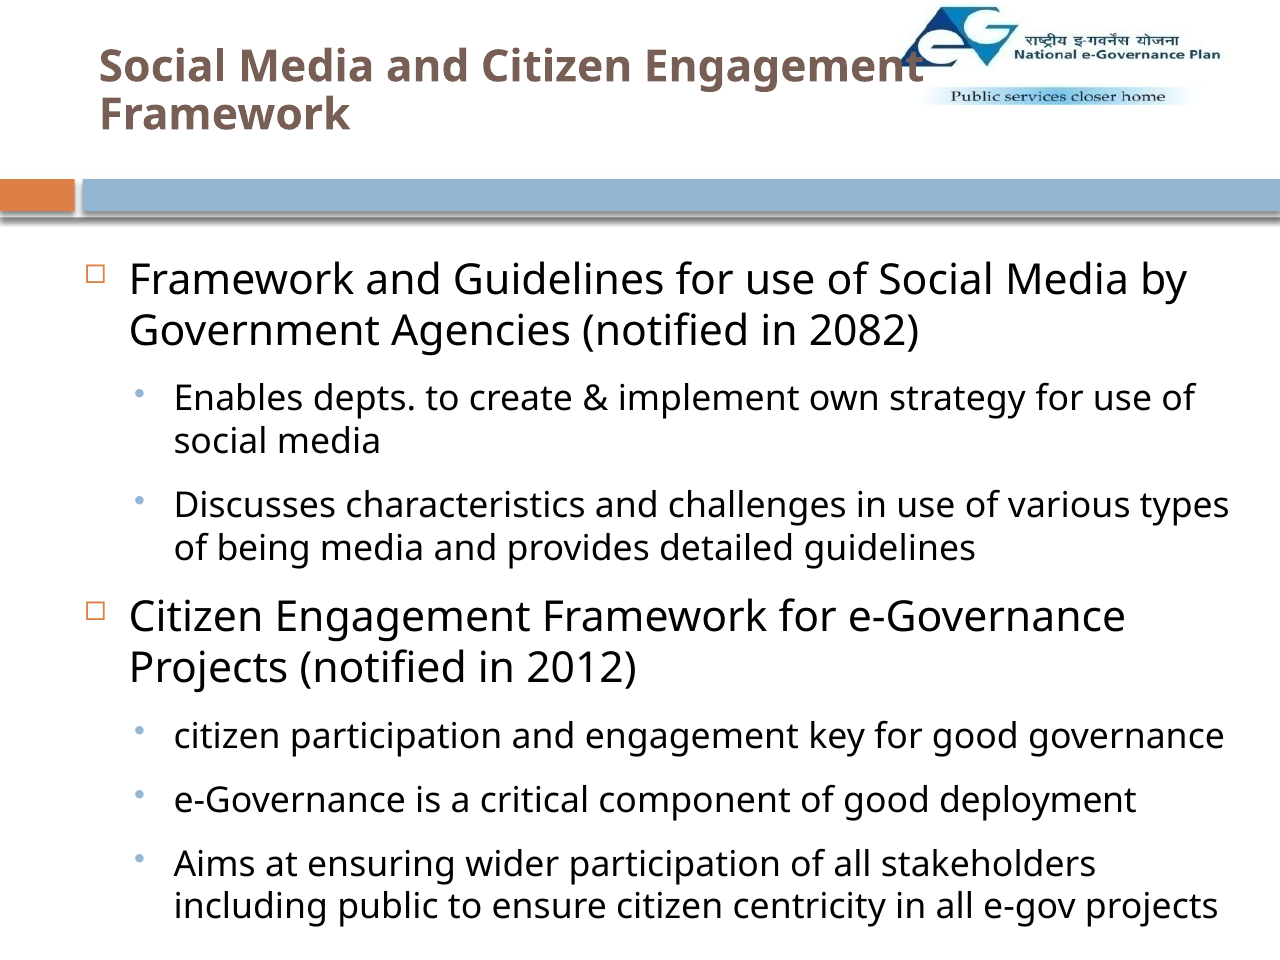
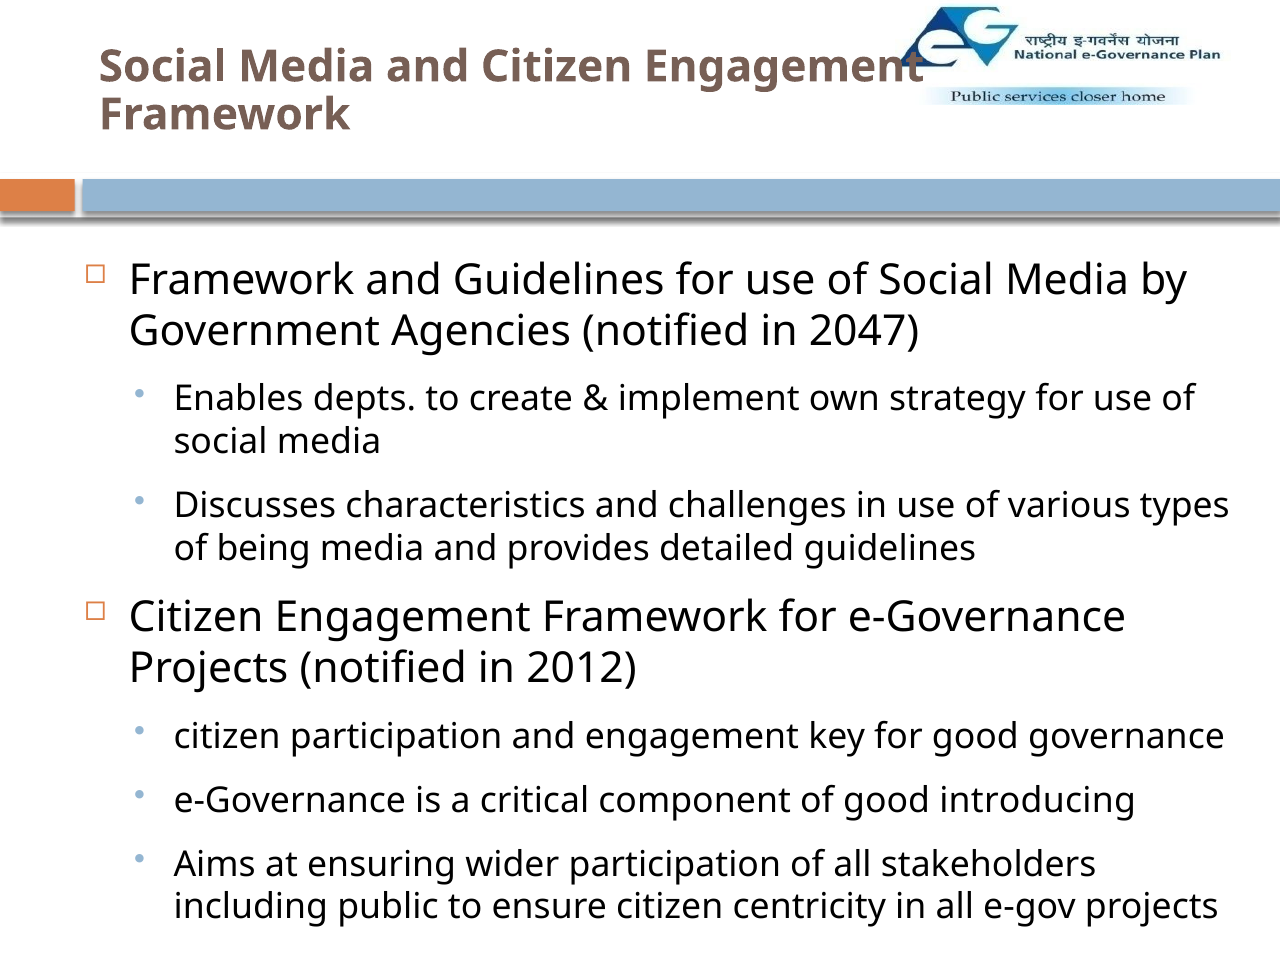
2082: 2082 -> 2047 (864, 331)
deployment: deployment -> introducing (1038, 800)
